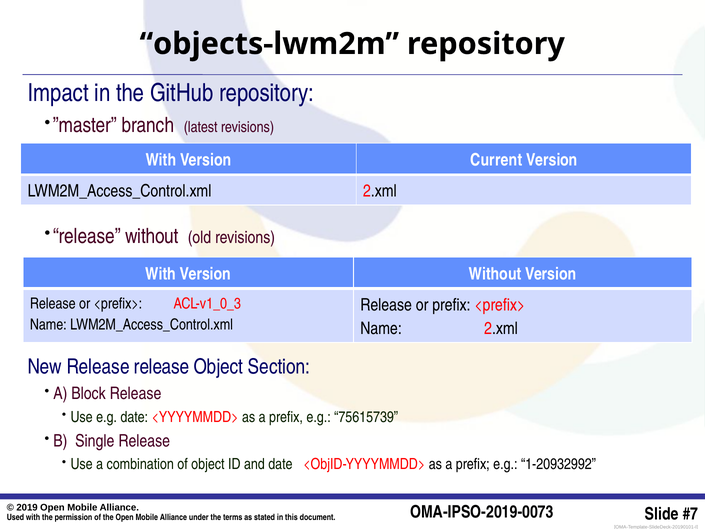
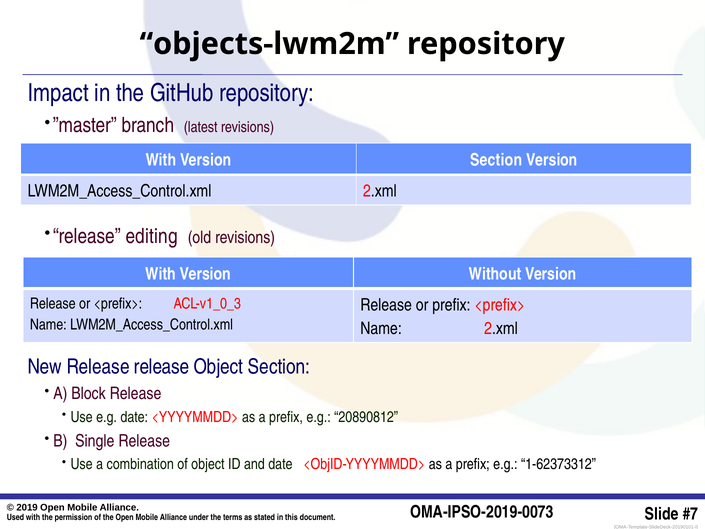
Version Current: Current -> Section (496, 160)
without: without -> editing (152, 236)
75615739: 75615739 -> 20890812 (366, 417)
1-20932992: 1-20932992 -> 1-62373312 (559, 464)
